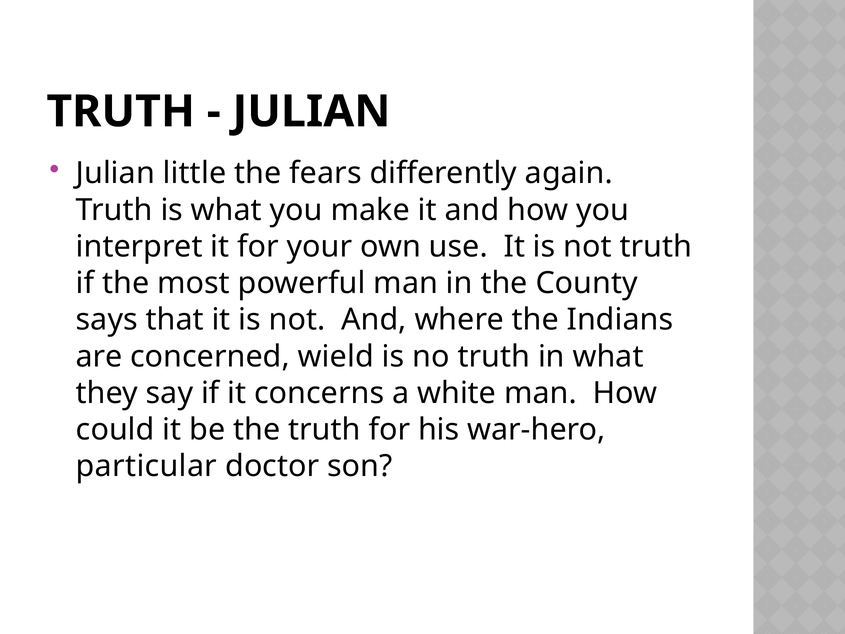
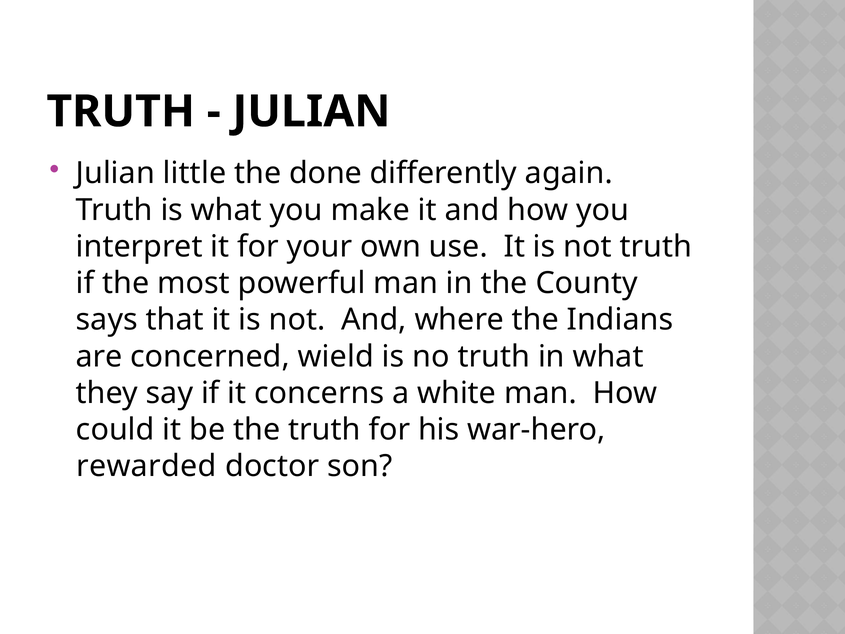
fears: fears -> done (326, 173)
particular: particular -> rewarded (146, 466)
